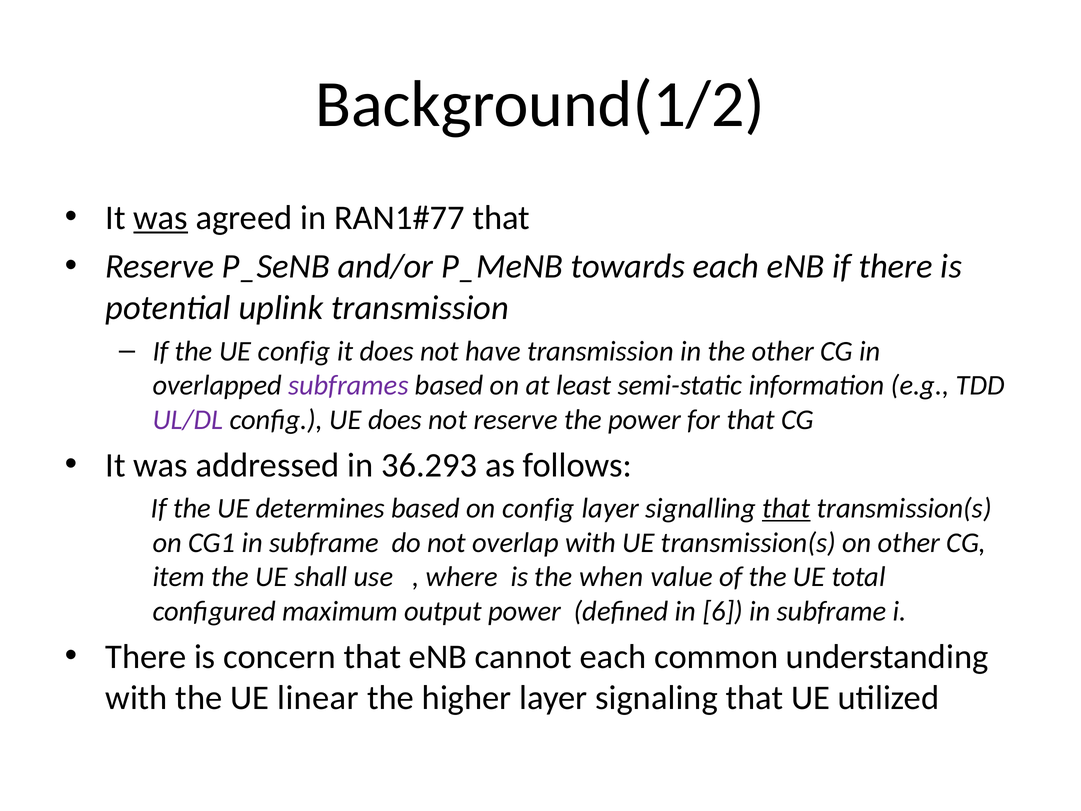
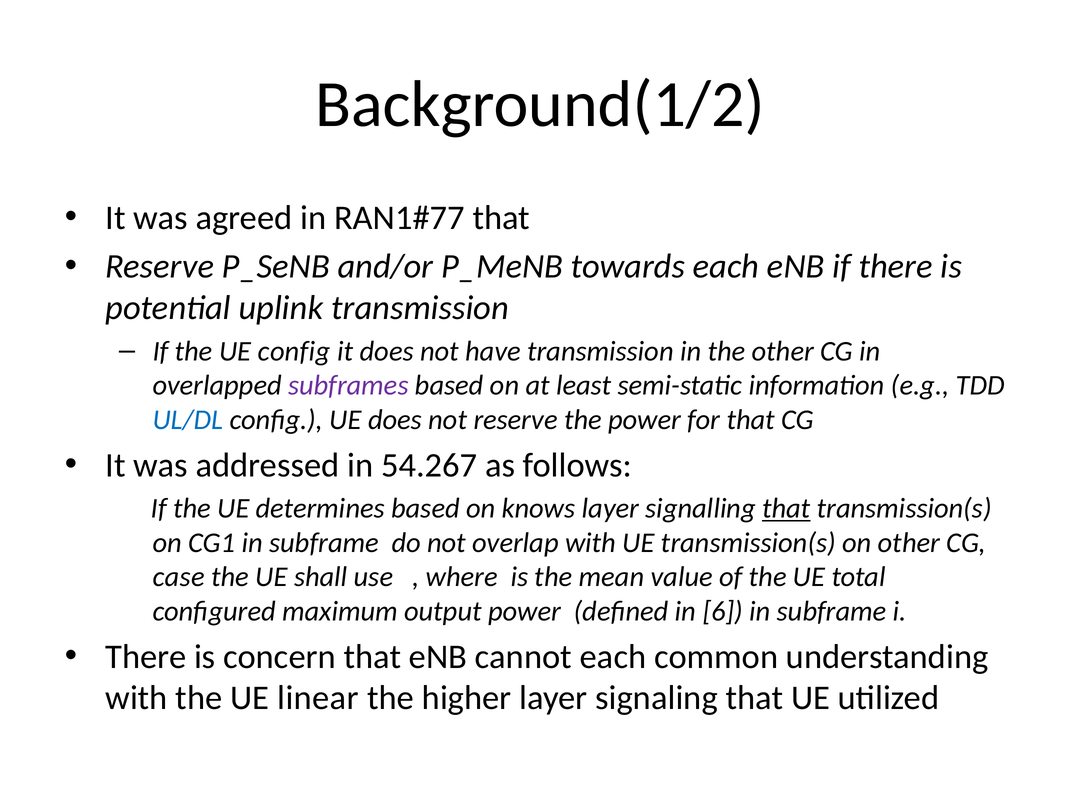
was underline: present -> none (161, 218)
UL/DL colour: purple -> blue (188, 420)
36.293: 36.293 -> 54.267 (429, 465)
on config: config -> knows (539, 508)
item: item -> case (179, 577)
when: when -> mean (611, 577)
